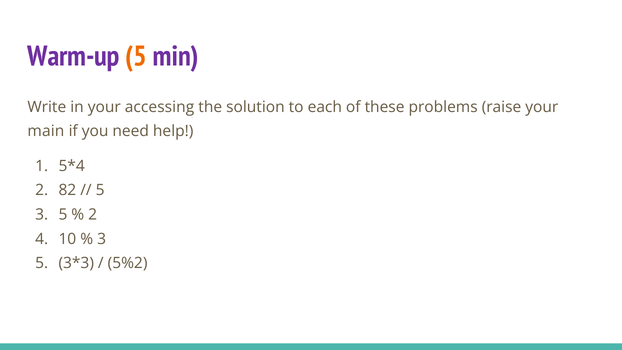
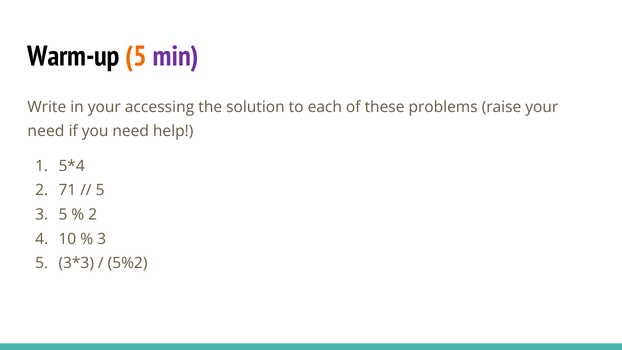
Warm-up colour: purple -> black (74, 56)
main: main -> need (46, 131)
82: 82 -> 71 (67, 190)
